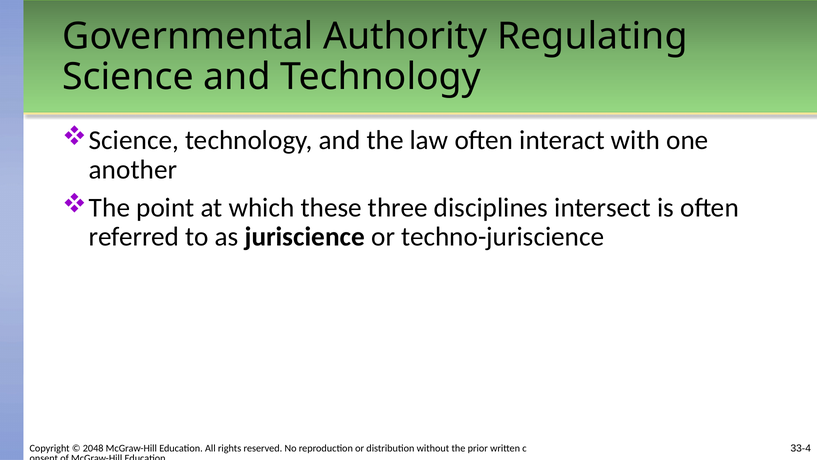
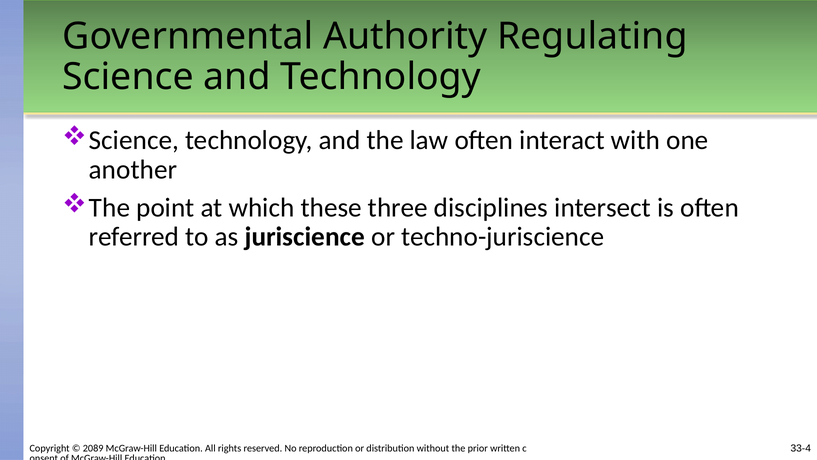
2048: 2048 -> 2089 (93, 448)
